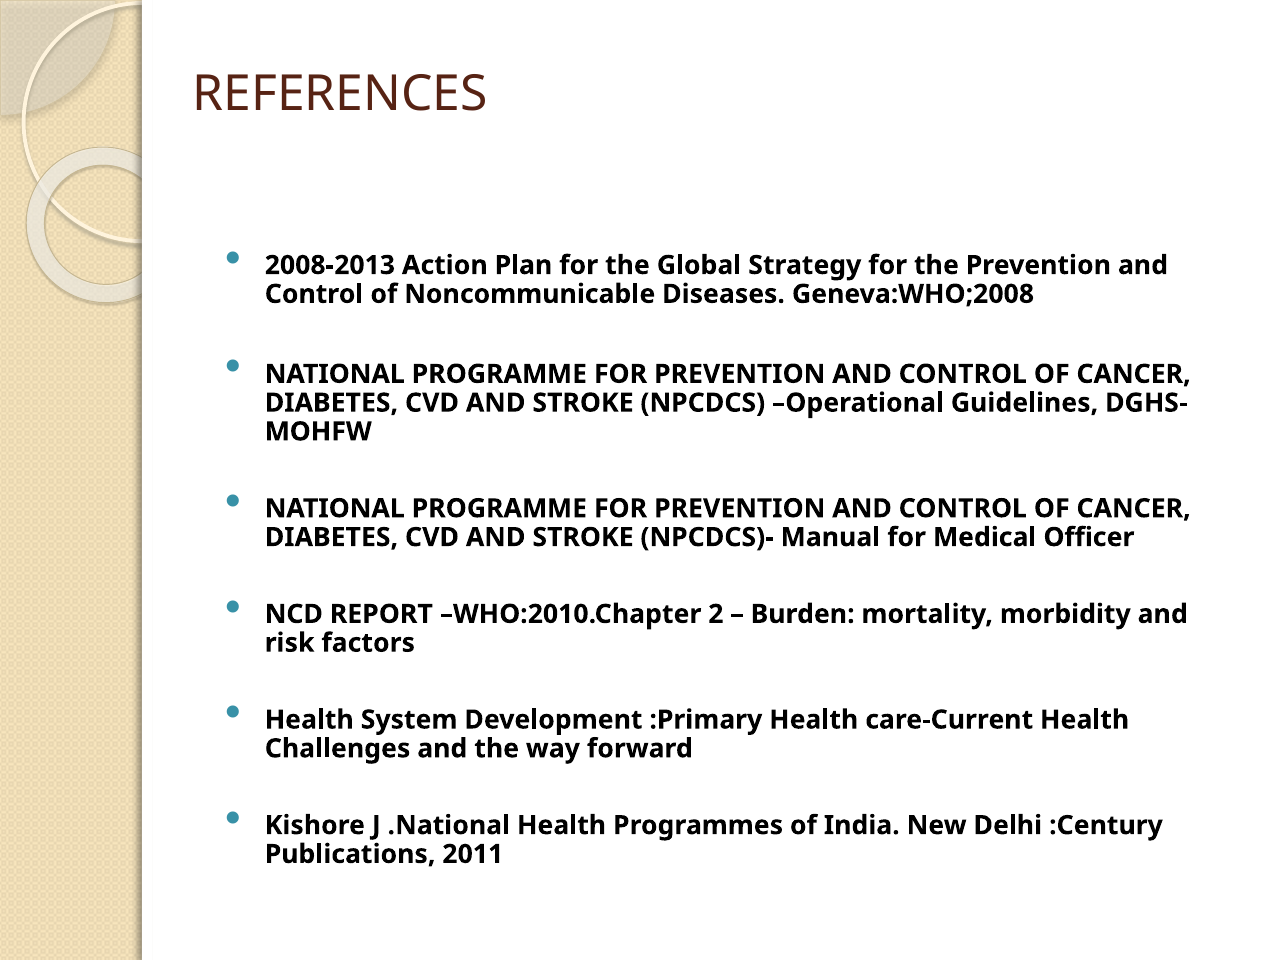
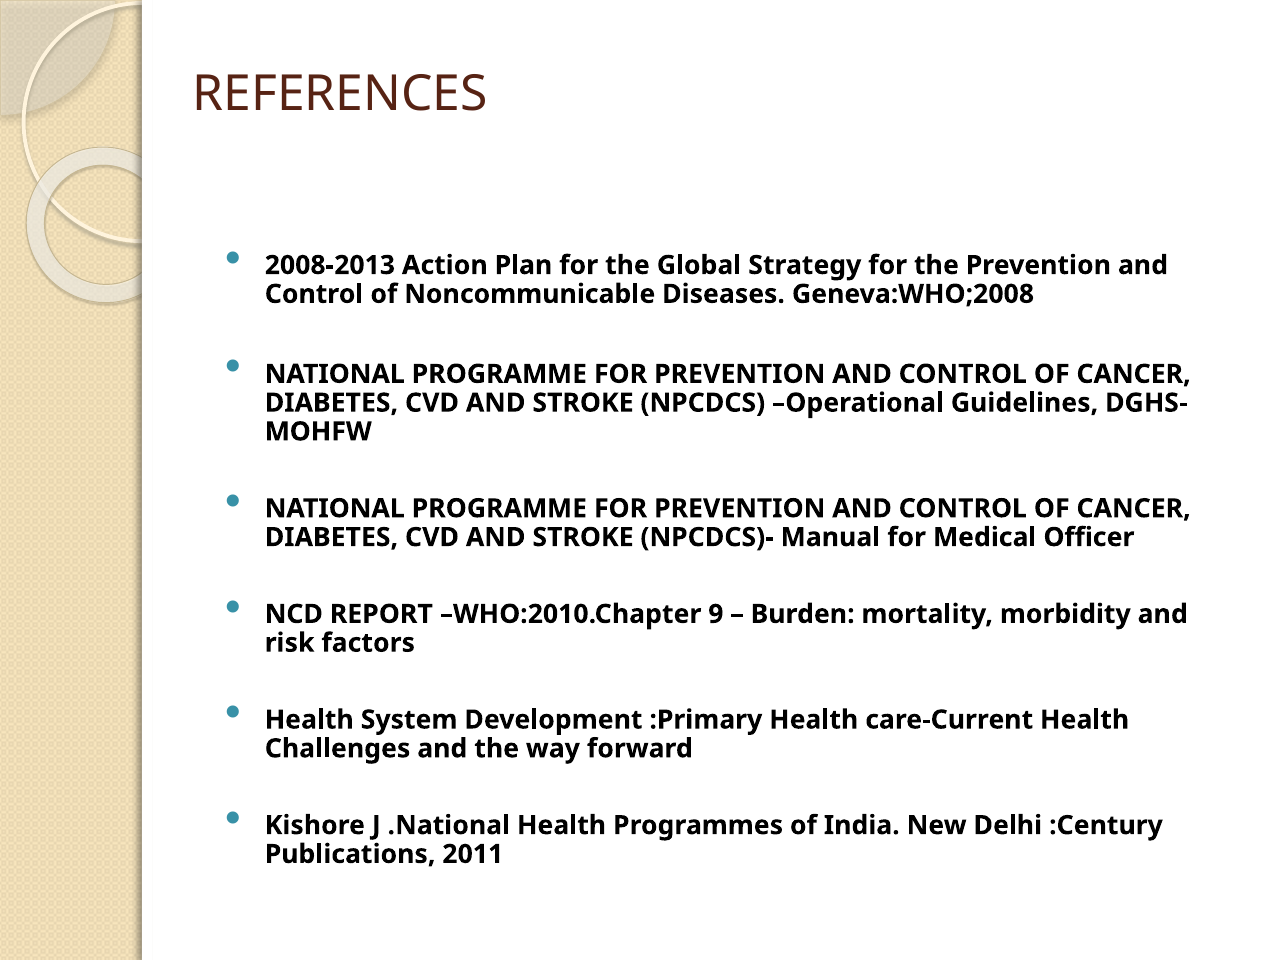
2: 2 -> 9 (716, 614)
